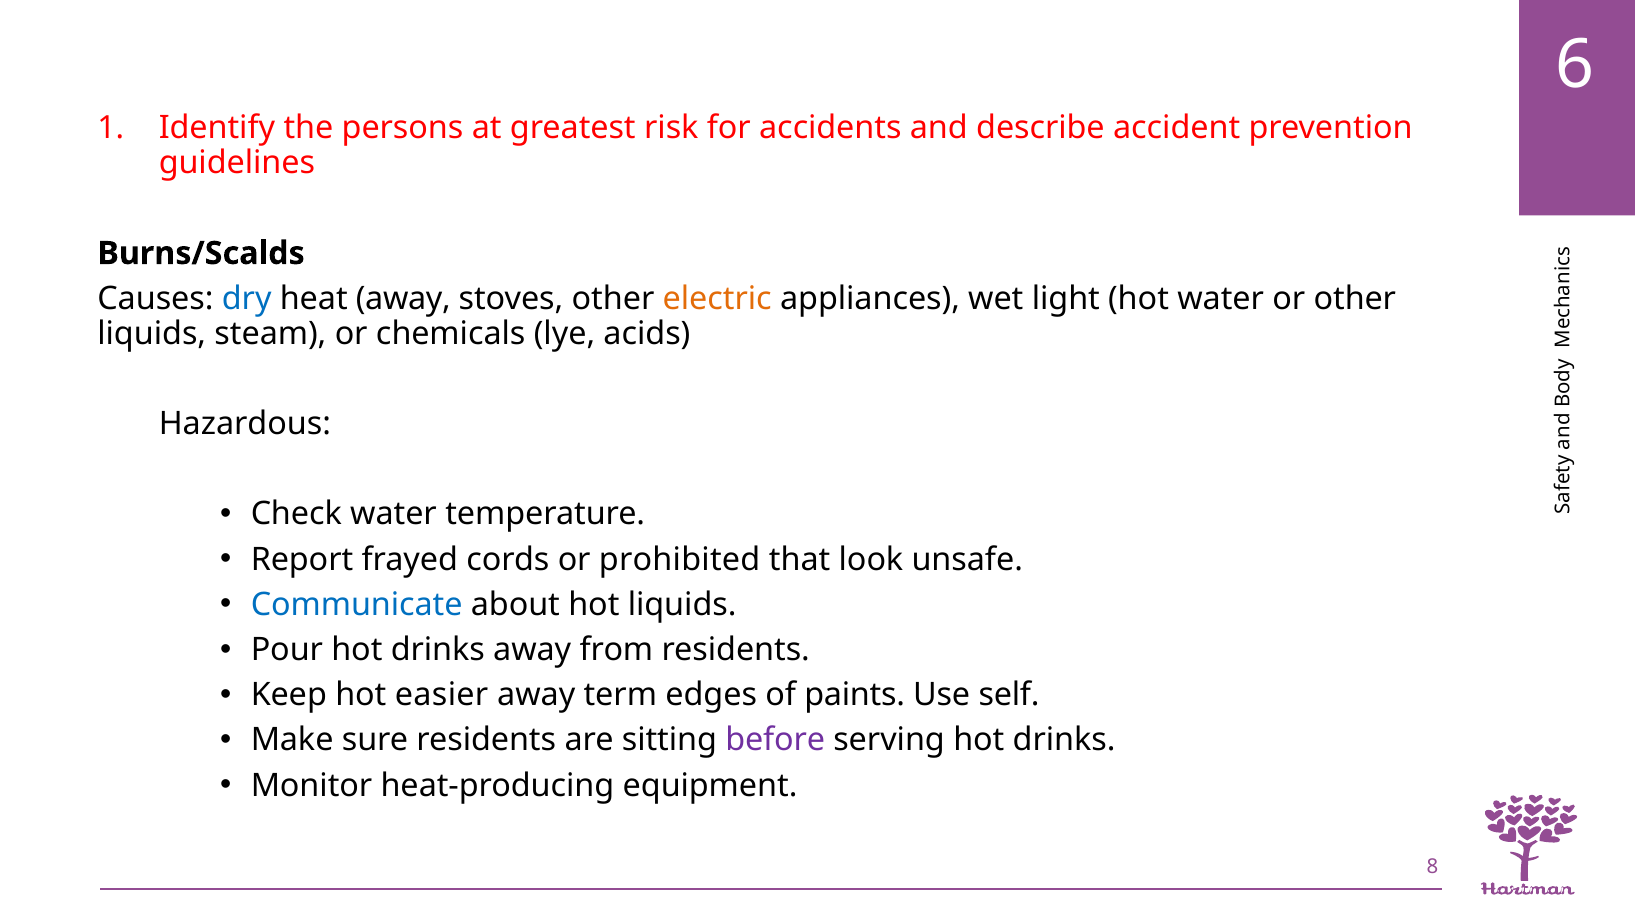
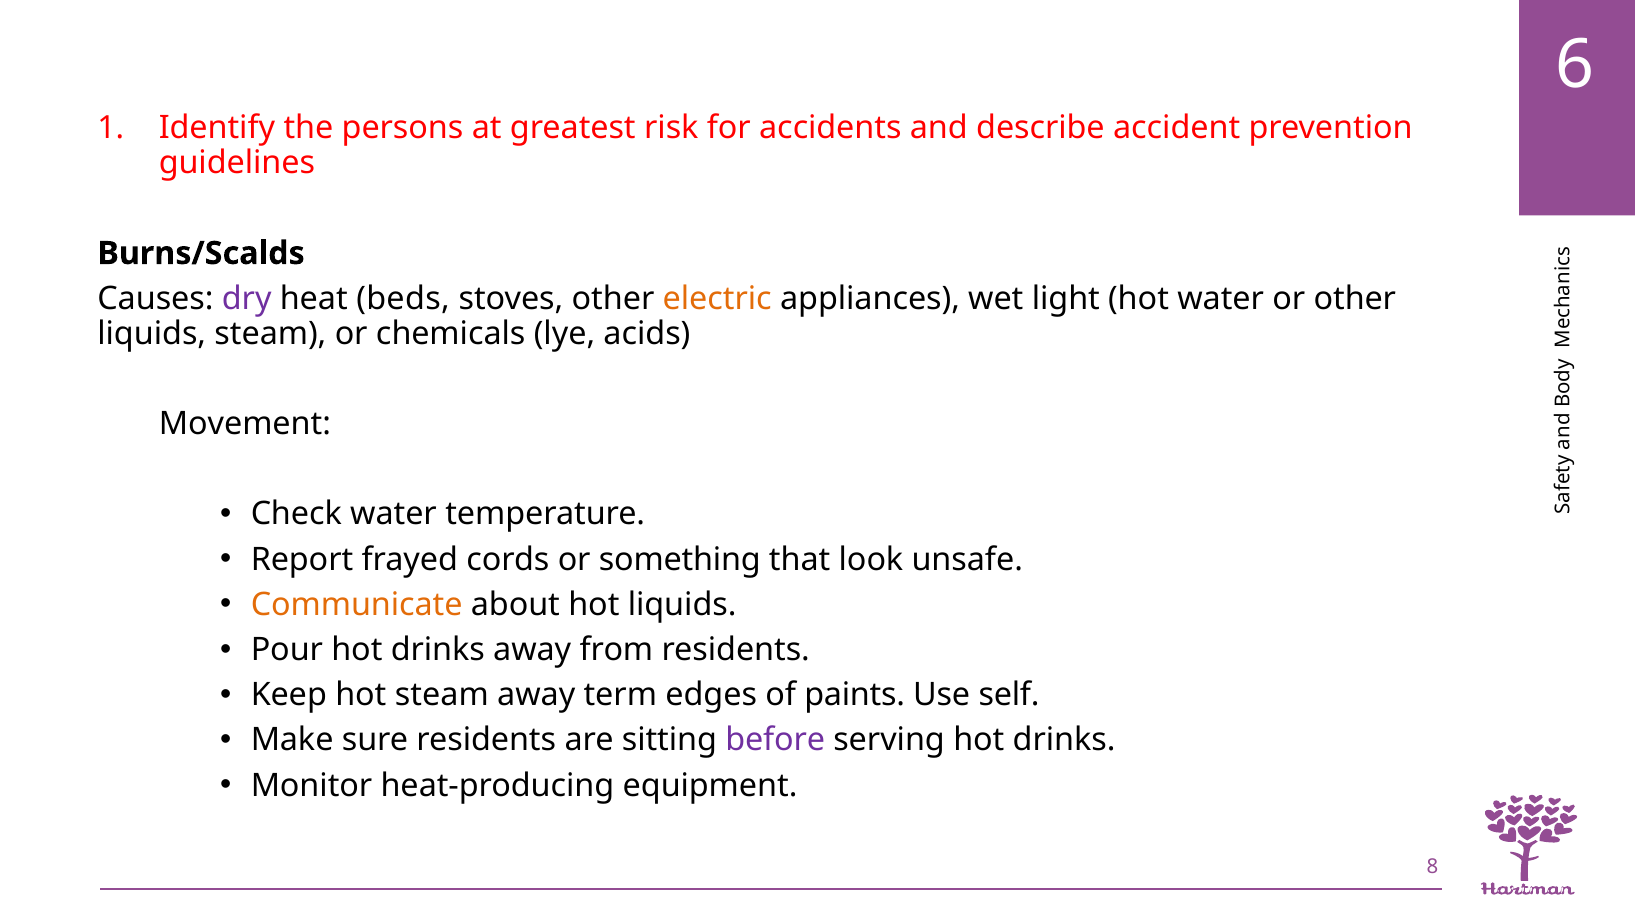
dry colour: blue -> purple (247, 298)
heat away: away -> beds (403, 298)
Hazardous: Hazardous -> Movement (245, 424)
prohibited: prohibited -> something (680, 559)
Communicate colour: blue -> orange (357, 604)
hot easier: easier -> steam (442, 695)
